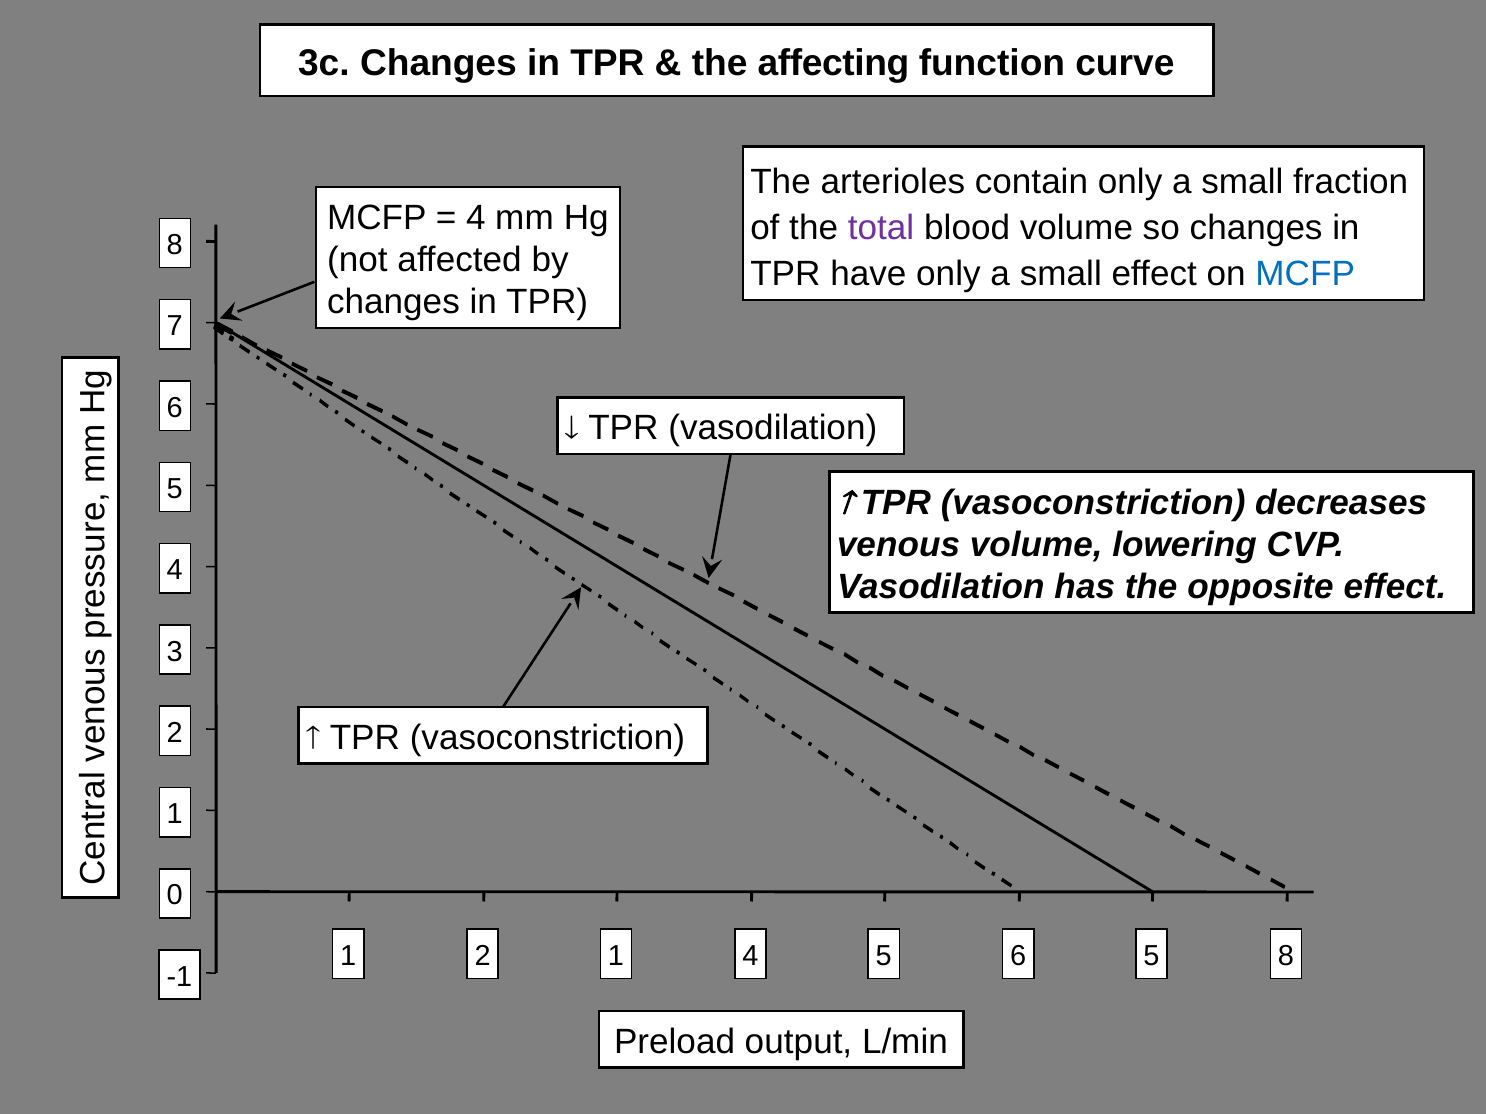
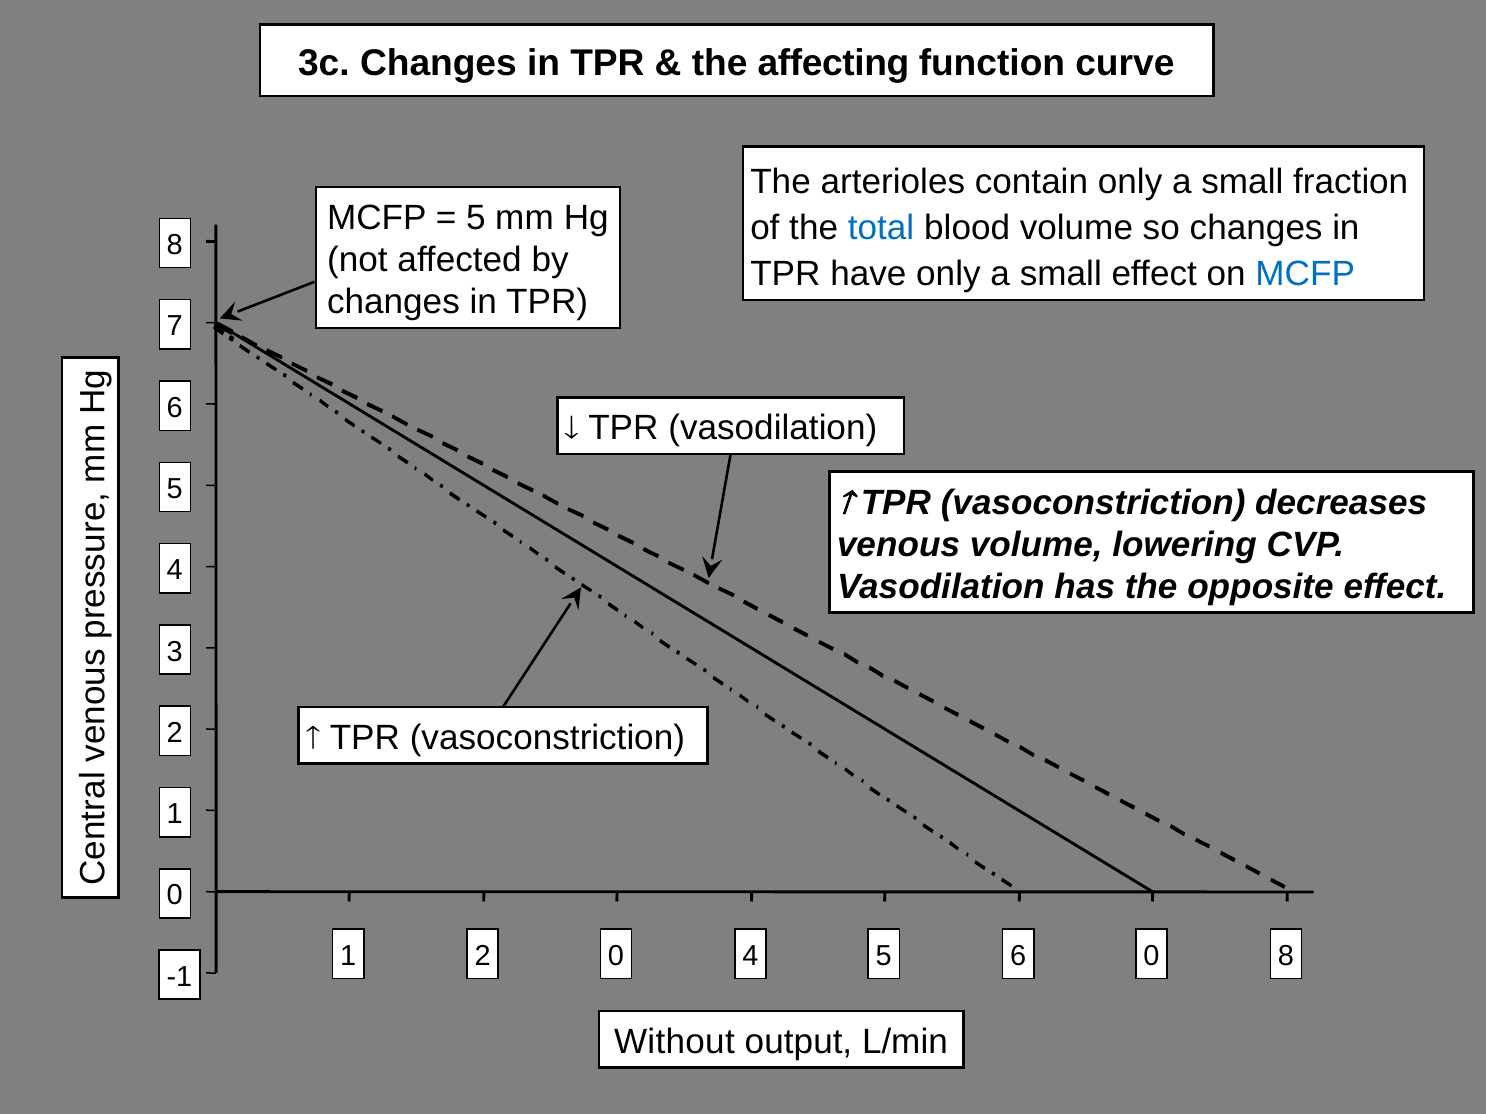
4: 4 -> 5 (476, 218)
total colour: purple -> blue (881, 228)
2 1: 1 -> 0 (616, 956)
6 5: 5 -> 0 (1151, 956)
Preload: Preload -> Without (674, 1042)
